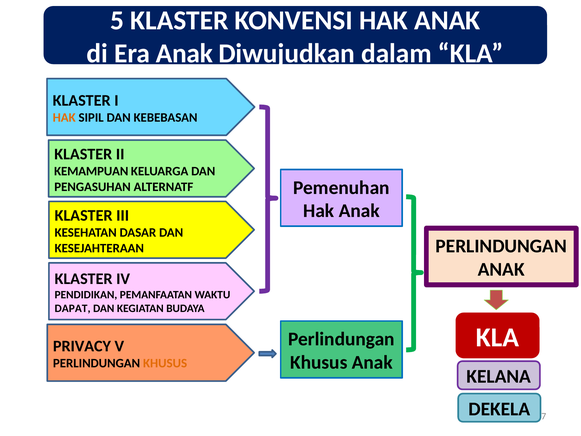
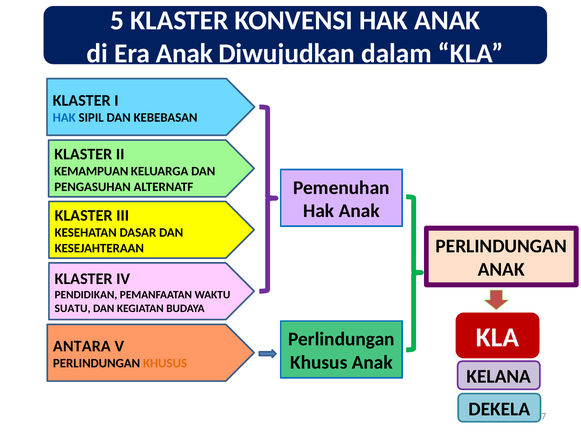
HAK colour: orange -> blue (64, 117)
DAPAT: DAPAT -> SUATU (73, 308)
PRIVACY: PRIVACY -> ANTARA (82, 346)
